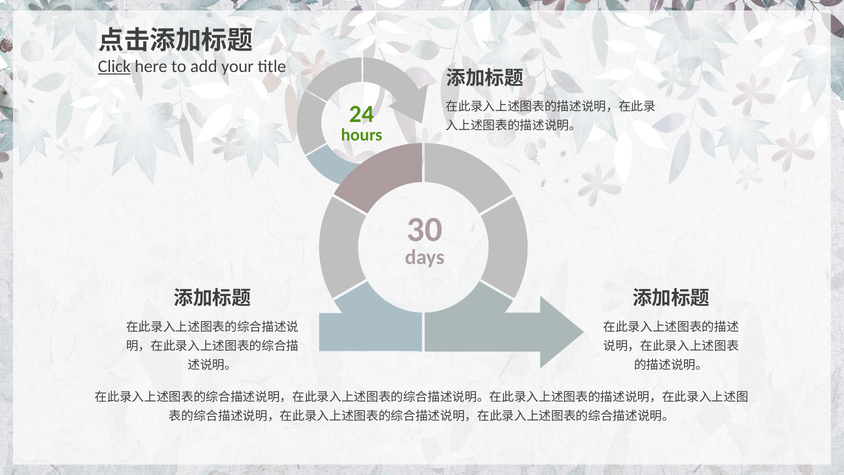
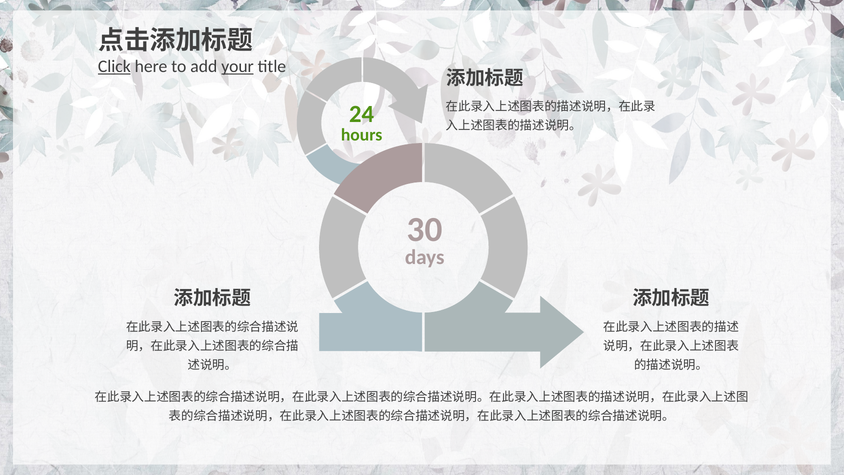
your underline: none -> present (238, 66)
